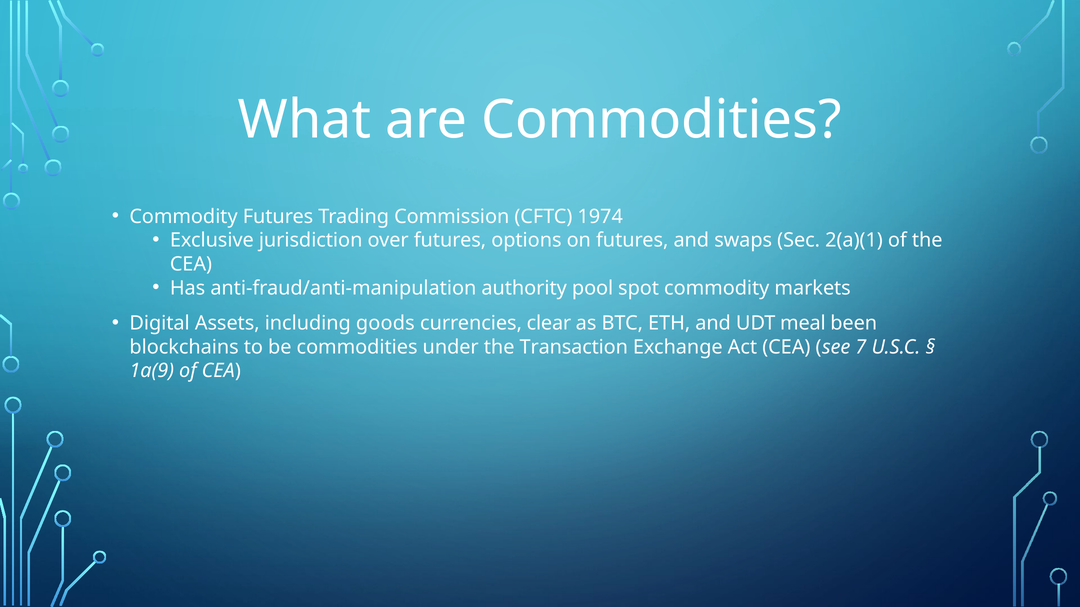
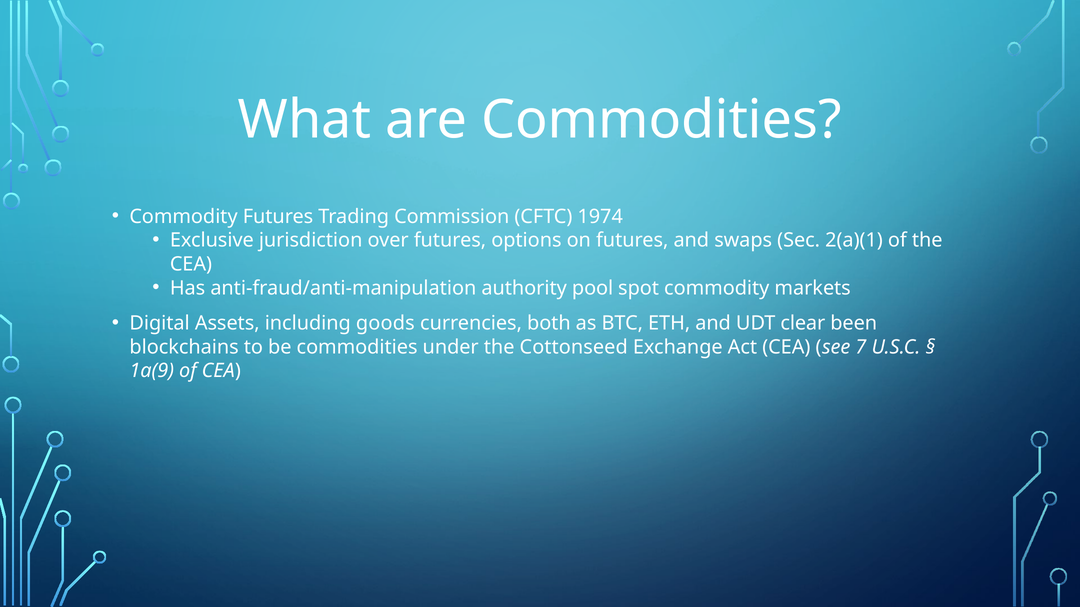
clear: clear -> both (549, 323)
meal: meal -> clear (803, 323)
Transaction: Transaction -> Cottonseed (574, 347)
